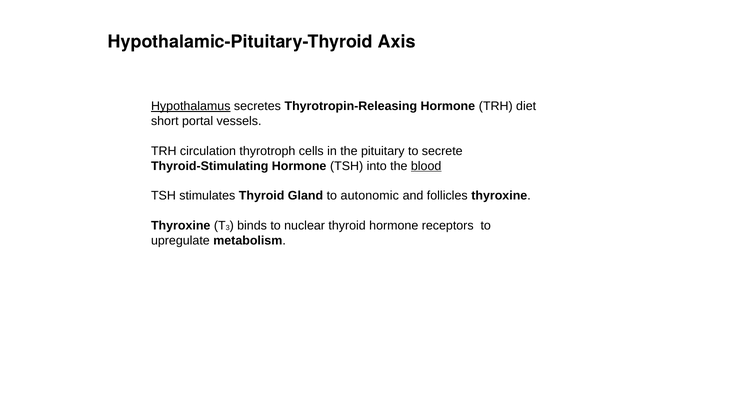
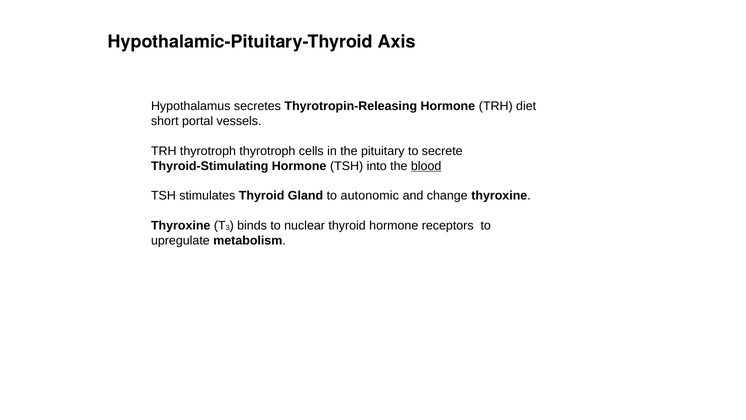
Hypothalamus underline: present -> none (191, 106)
TRH circulation: circulation -> thyrotroph (208, 151)
follicles: follicles -> change (447, 196)
